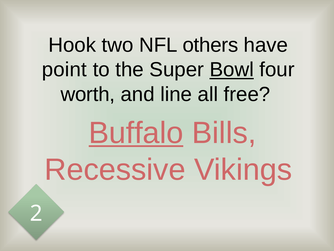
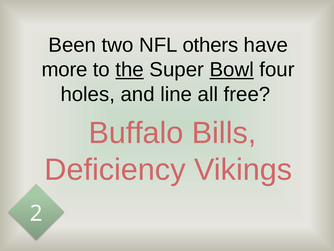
Hook: Hook -> Been (72, 45)
point: point -> more (65, 70)
the underline: none -> present (130, 70)
worth: worth -> holes (88, 94)
Buffalo underline: present -> none (136, 133)
Recessive: Recessive -> Deficiency (115, 169)
